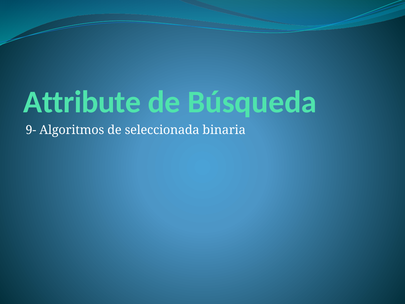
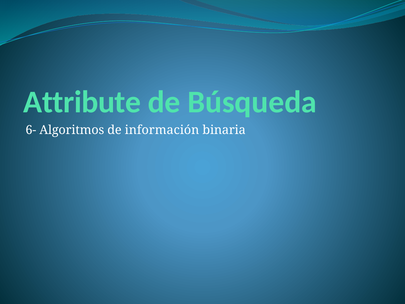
9-: 9- -> 6- (31, 130)
seleccionada: seleccionada -> información (162, 130)
